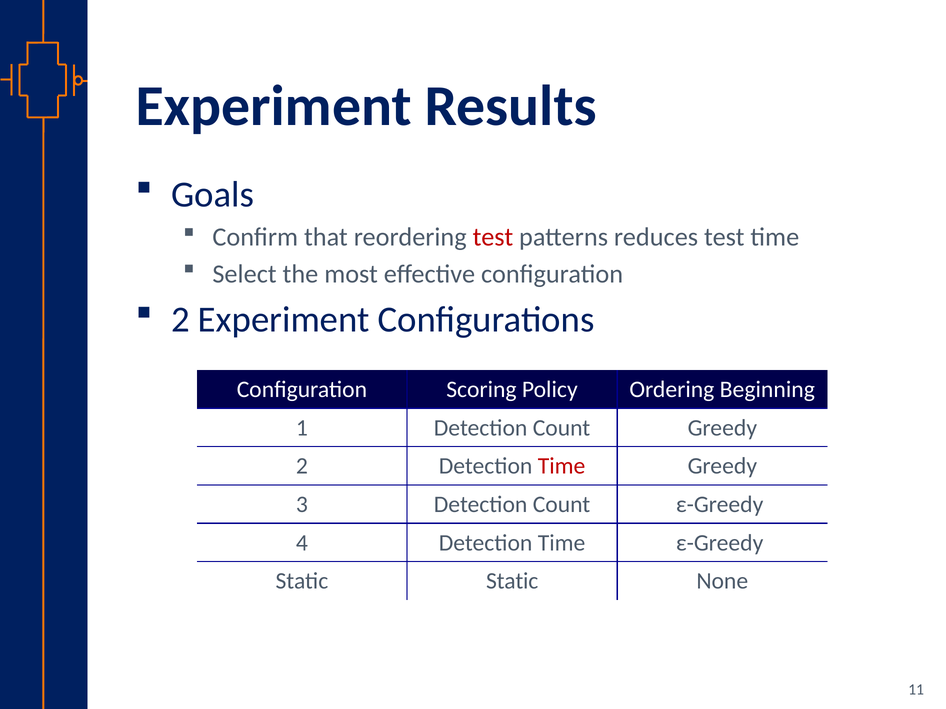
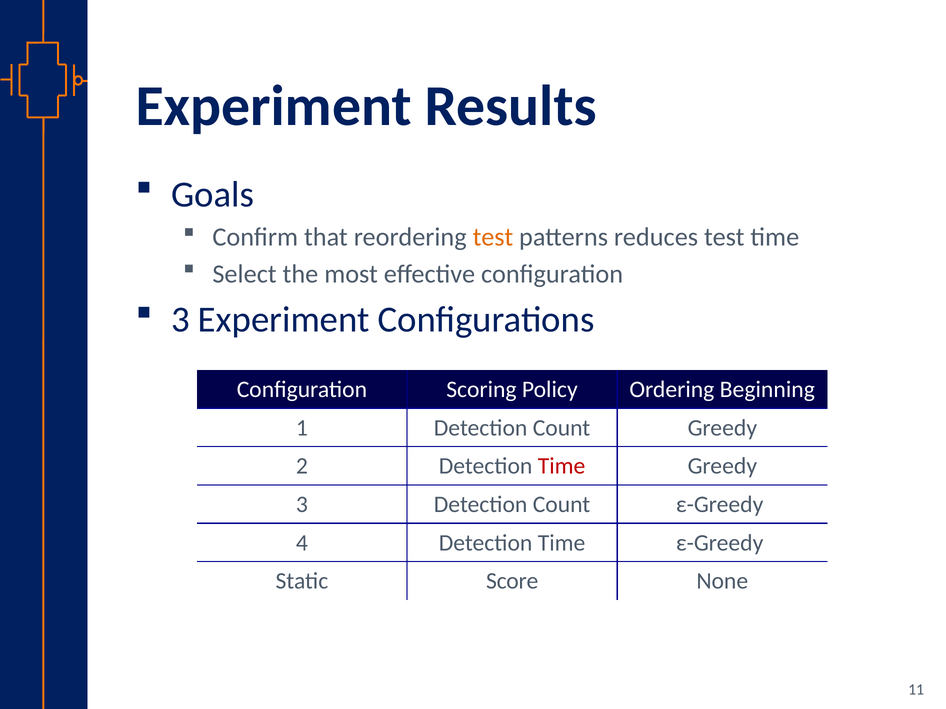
test colour: red -> orange (493, 237)
2: 2 -> 3 (180, 320)
Static Static: Static -> Score (512, 581)
